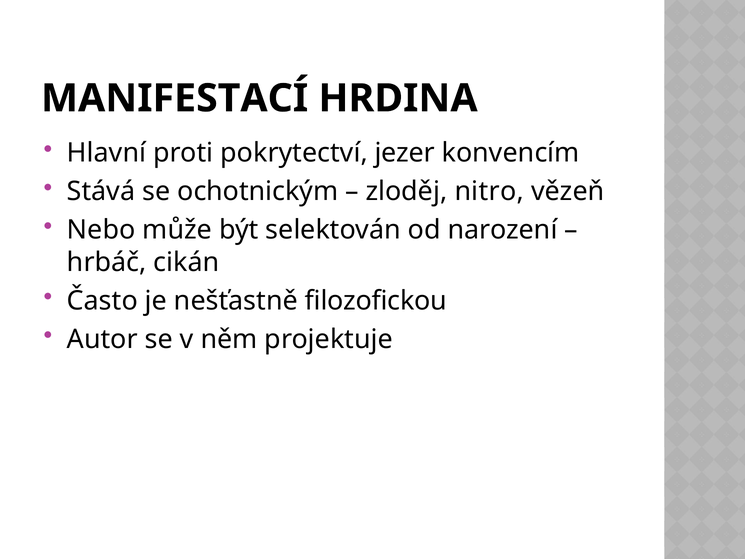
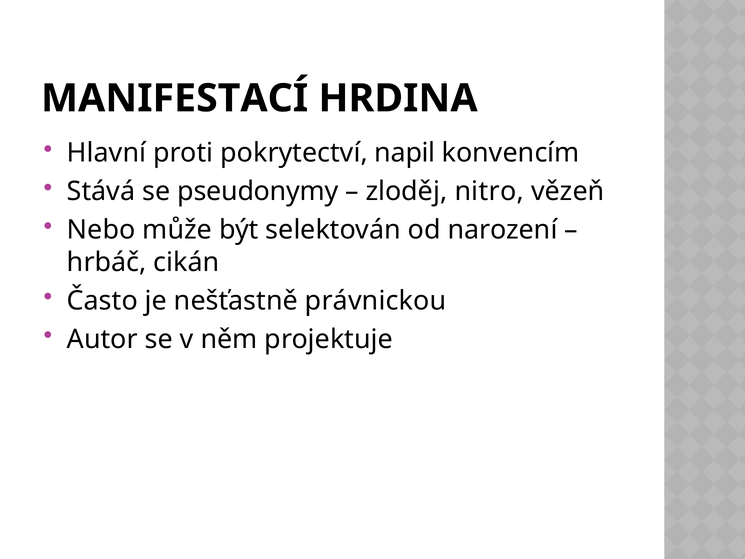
jezer: jezer -> napil (405, 153)
ochotnickým: ochotnickým -> pseudonymy (258, 191)
filozofickou: filozofickou -> právnickou (376, 301)
